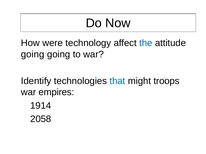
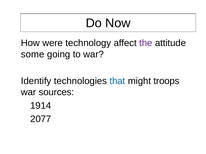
the colour: blue -> purple (146, 43)
going: going -> some (33, 54)
empires: empires -> sources (56, 93)
2058: 2058 -> 2077 (41, 119)
